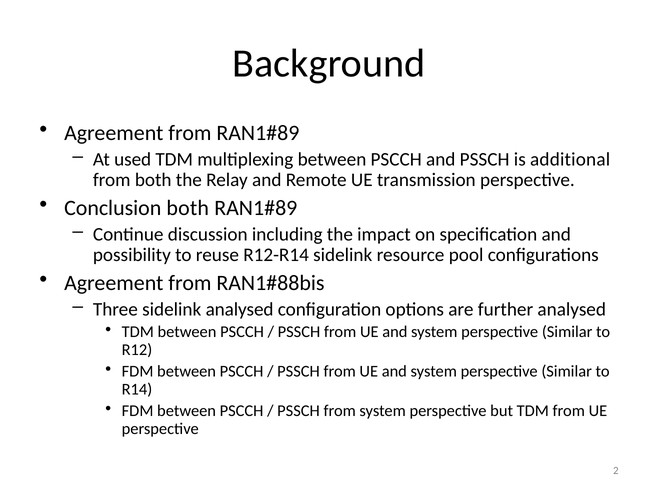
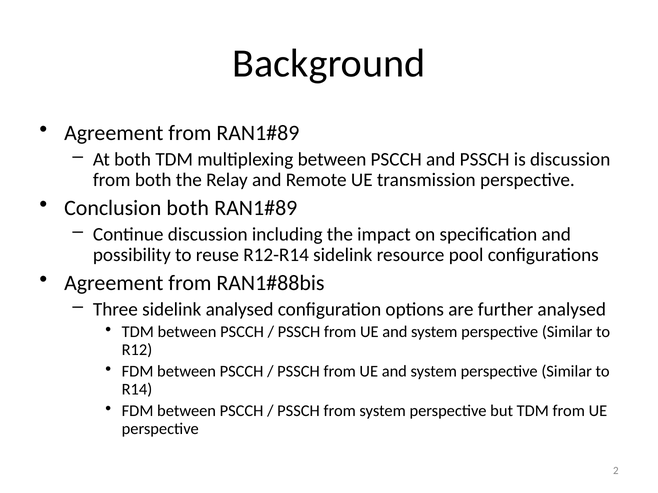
At used: used -> both (133, 160)
is additional: additional -> discussion (570, 160)
